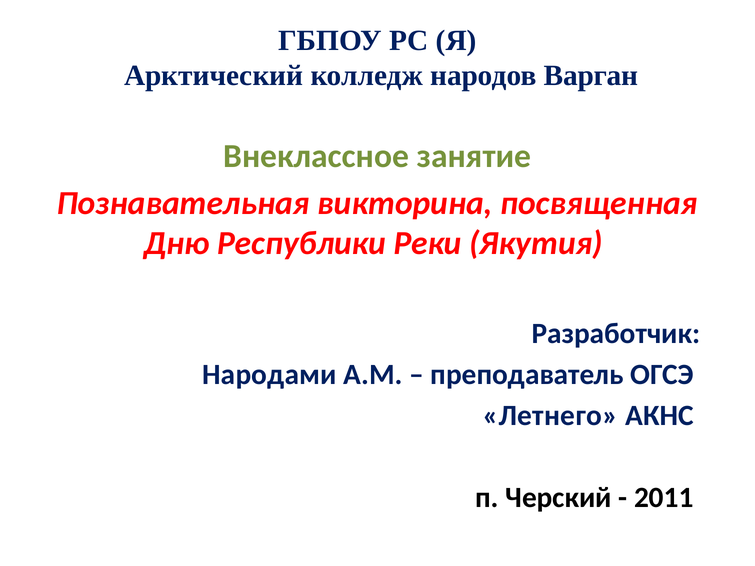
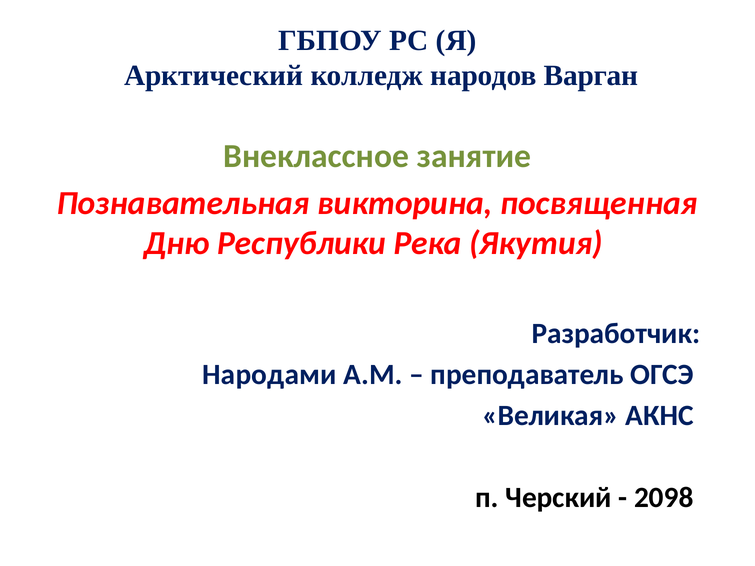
Реки: Реки -> Река (428, 243)
Летнего: Летнего -> Великая (551, 416)
2011: 2011 -> 2098 (664, 498)
